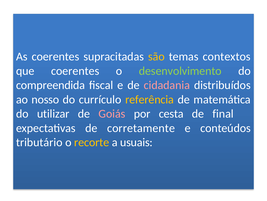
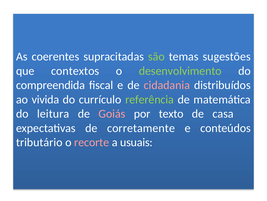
são colour: yellow -> light green (156, 56)
contextos: contextos -> sugestões (227, 56)
que coerentes: coerentes -> contextos (75, 71)
nosso: nosso -> vivida (45, 99)
referência colour: yellow -> light green (150, 99)
utilizar: utilizar -> leitura (53, 113)
cesta: cesta -> texto (171, 113)
final: final -> casa (223, 113)
recorte colour: yellow -> pink (92, 142)
